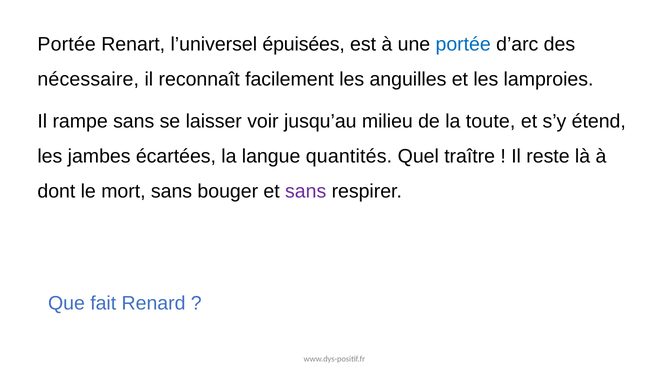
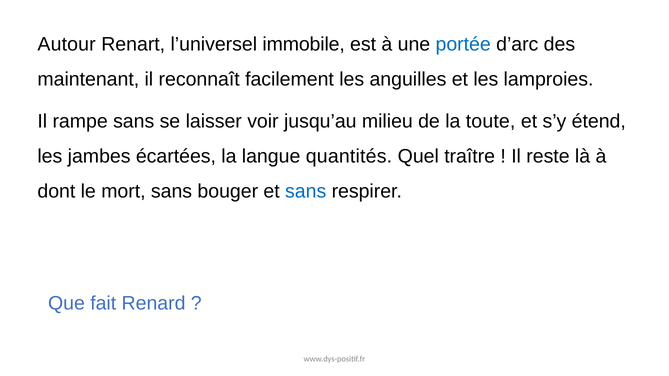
Portée: Portée -> Autour (67, 45)
épuisées: épuisées -> immobile (304, 45)
nécessaire: nécessaire -> maintenant (88, 80)
sans colour: purple -> blue (306, 192)
